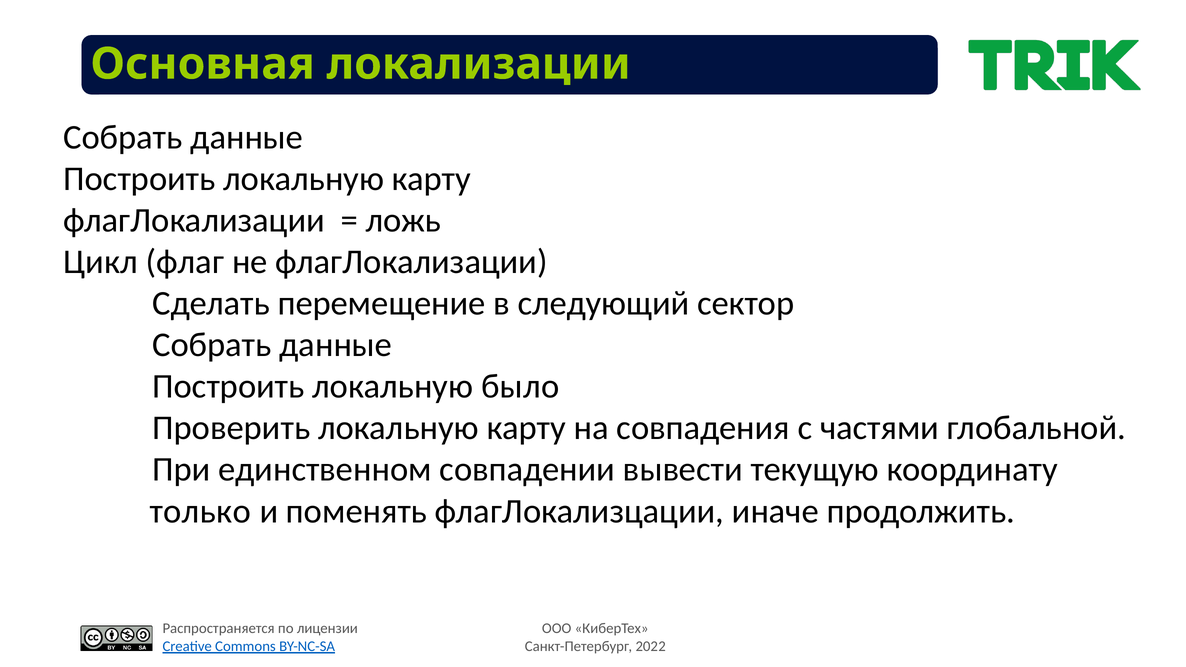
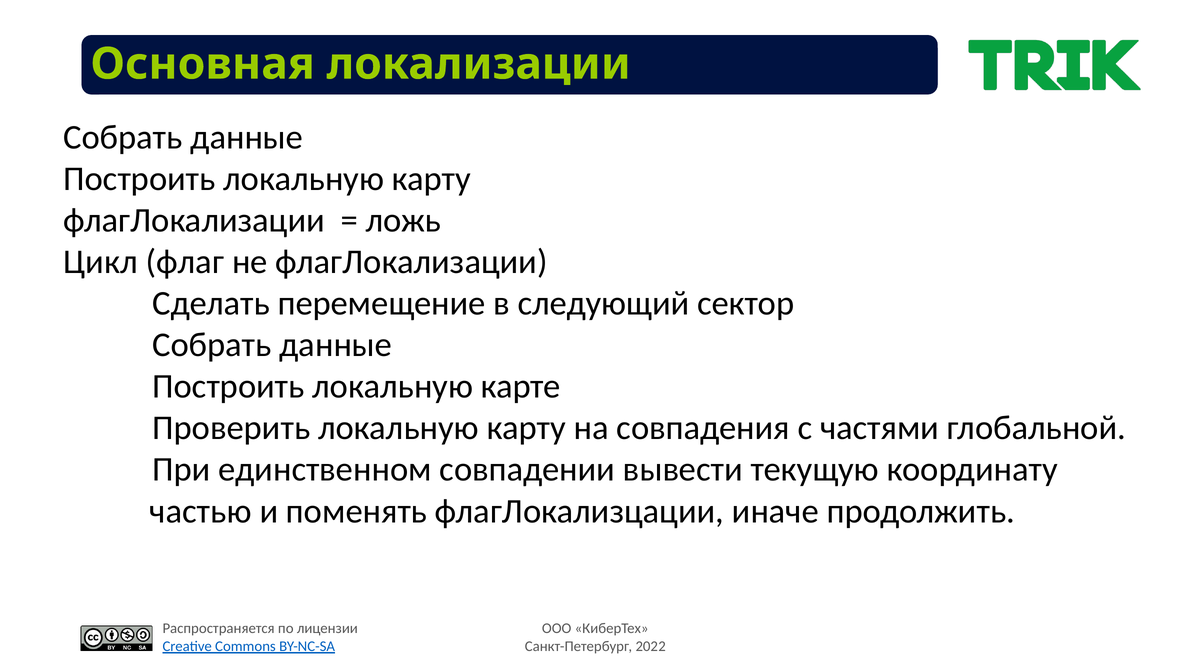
было: было -> карте (521, 387)
только: только -> частью (200, 511)
